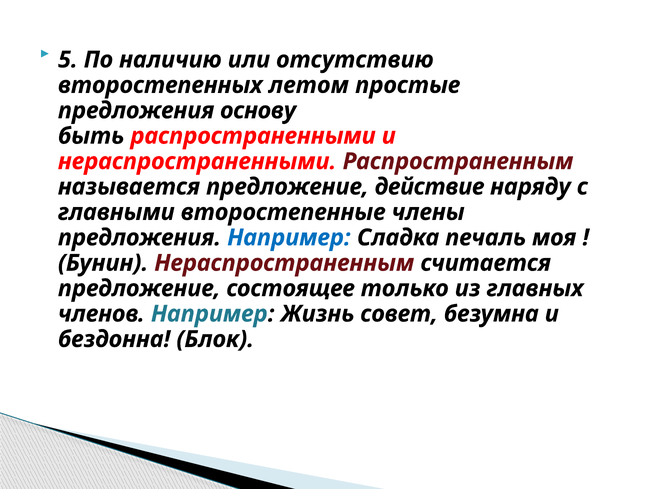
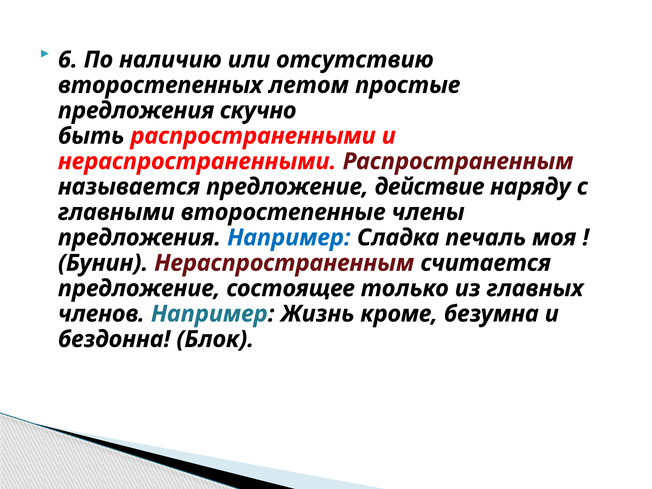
5: 5 -> 6 (68, 60)
основу: основу -> скучно (258, 111)
совет: совет -> кроме (399, 314)
